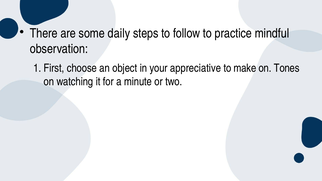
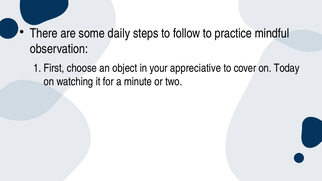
make: make -> cover (245, 68)
Tones: Tones -> Today (287, 68)
